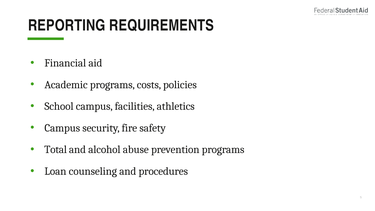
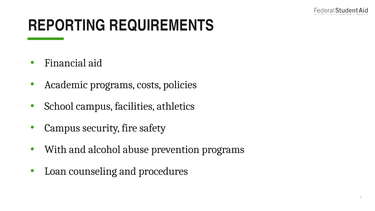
Total: Total -> With (56, 150)
